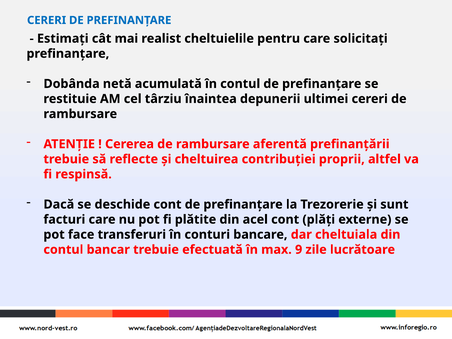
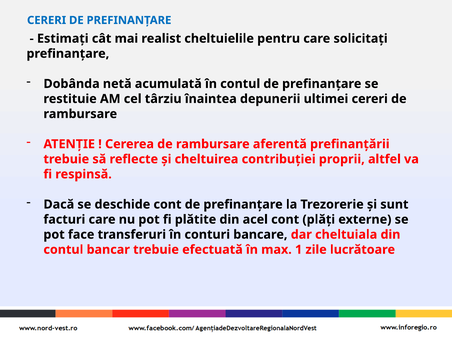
9: 9 -> 1 (299, 250)
